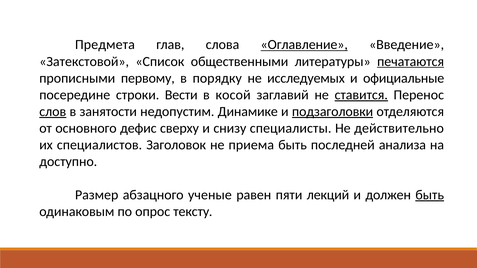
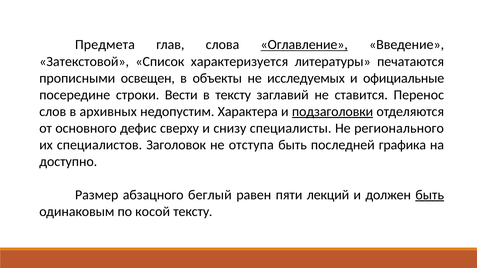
общественными: общественными -> характеризуется (240, 61)
печатаются underline: present -> none (411, 61)
первому: первому -> освещен (148, 78)
порядку: порядку -> объекты (217, 78)
в косой: косой -> тексту (233, 95)
ставится underline: present -> none (361, 95)
слов underline: present -> none (53, 112)
занятости: занятости -> архивных (108, 112)
Динамике: Динамике -> Характера (248, 112)
действительно: действительно -> регионального (399, 128)
приема: приема -> отступа (251, 145)
анализа: анализа -> графика (402, 145)
ученые: ученые -> беглый (210, 195)
опрос: опрос -> косой (153, 212)
